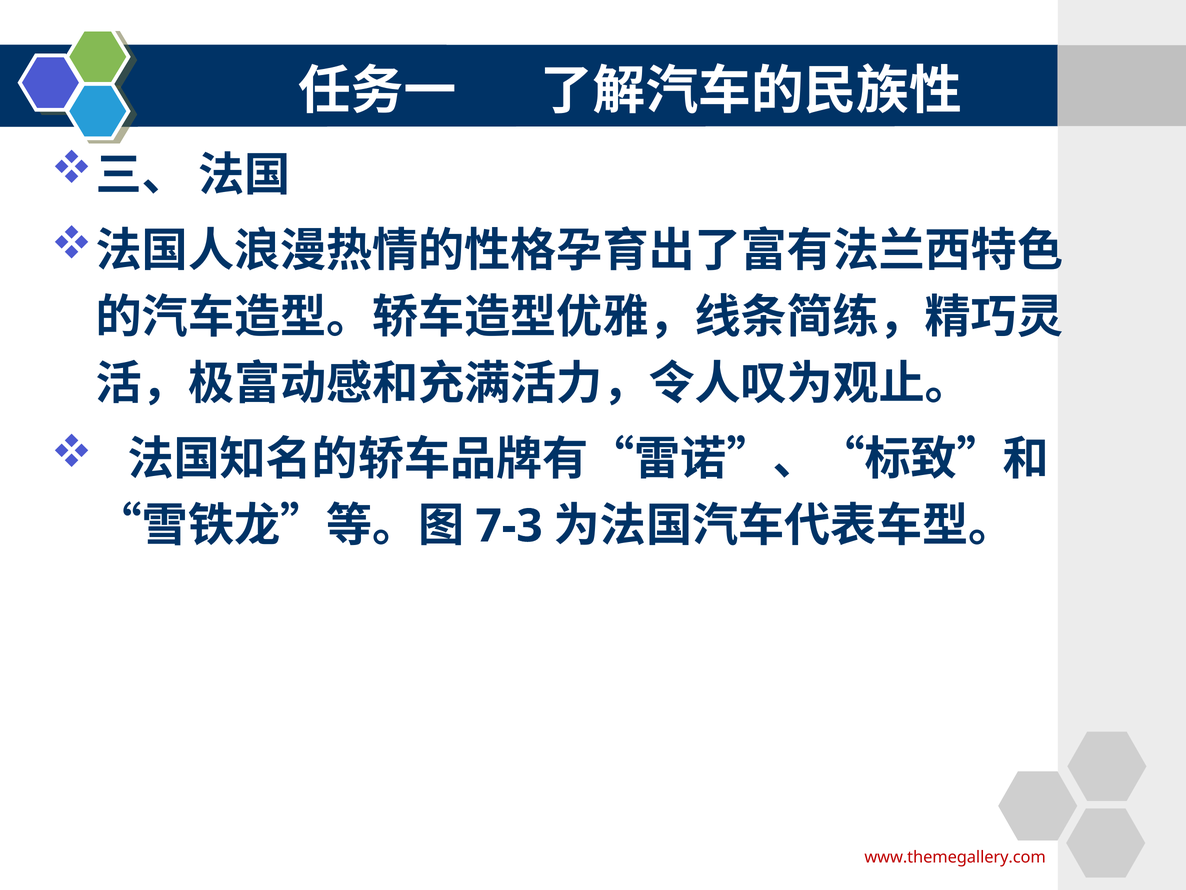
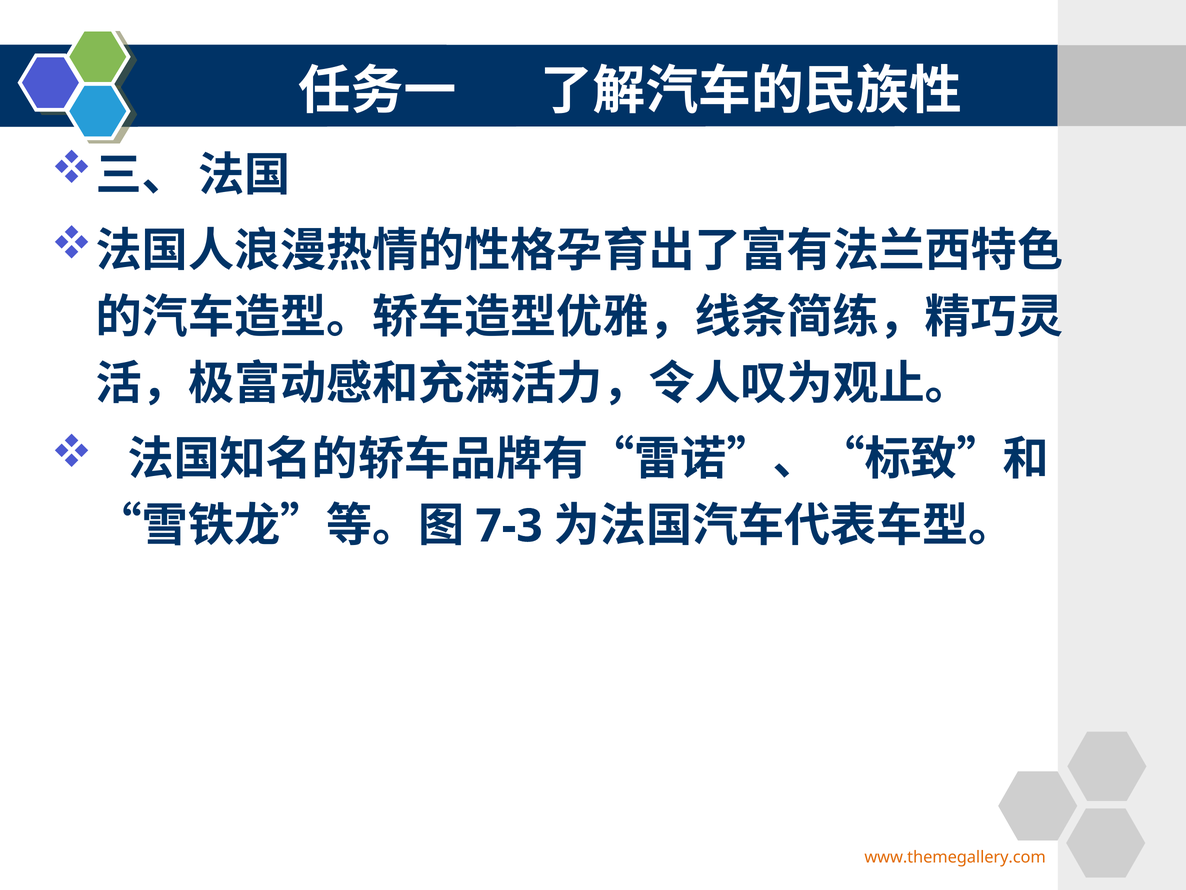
www.themegallery.com colour: red -> orange (955, 857)
